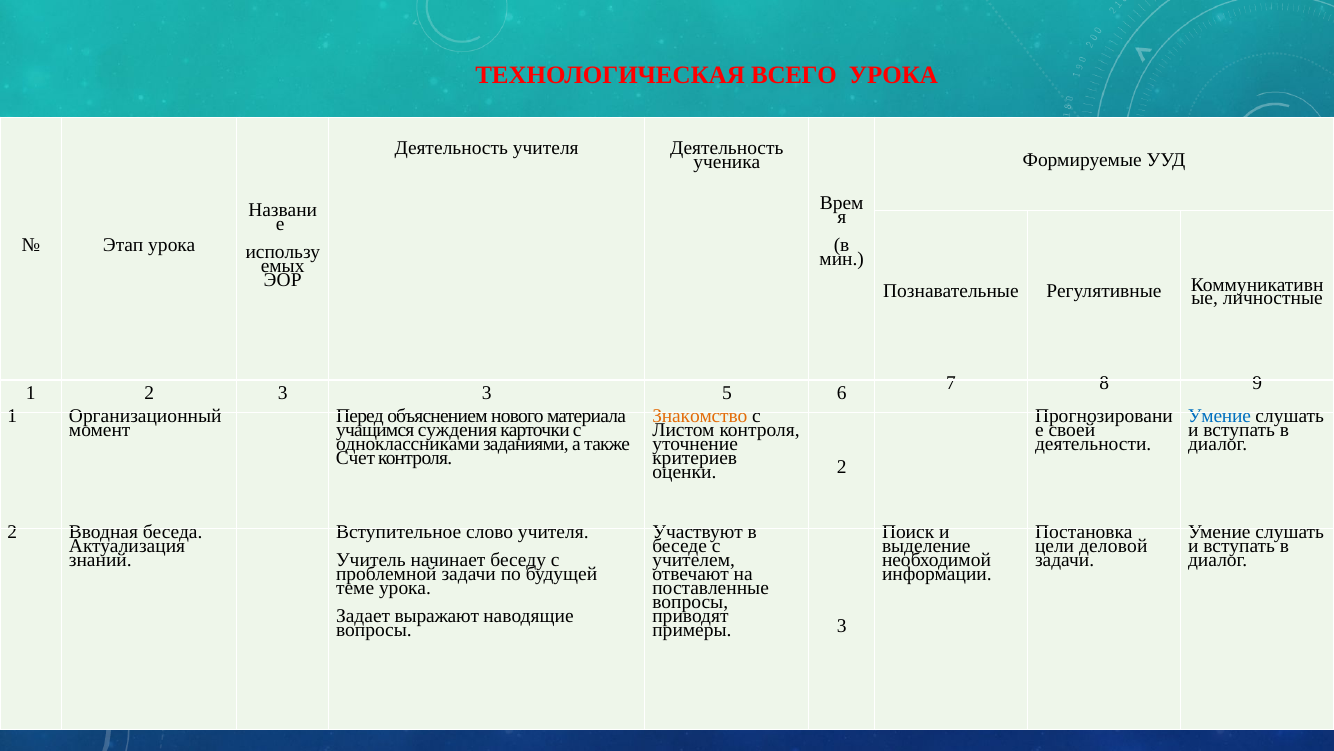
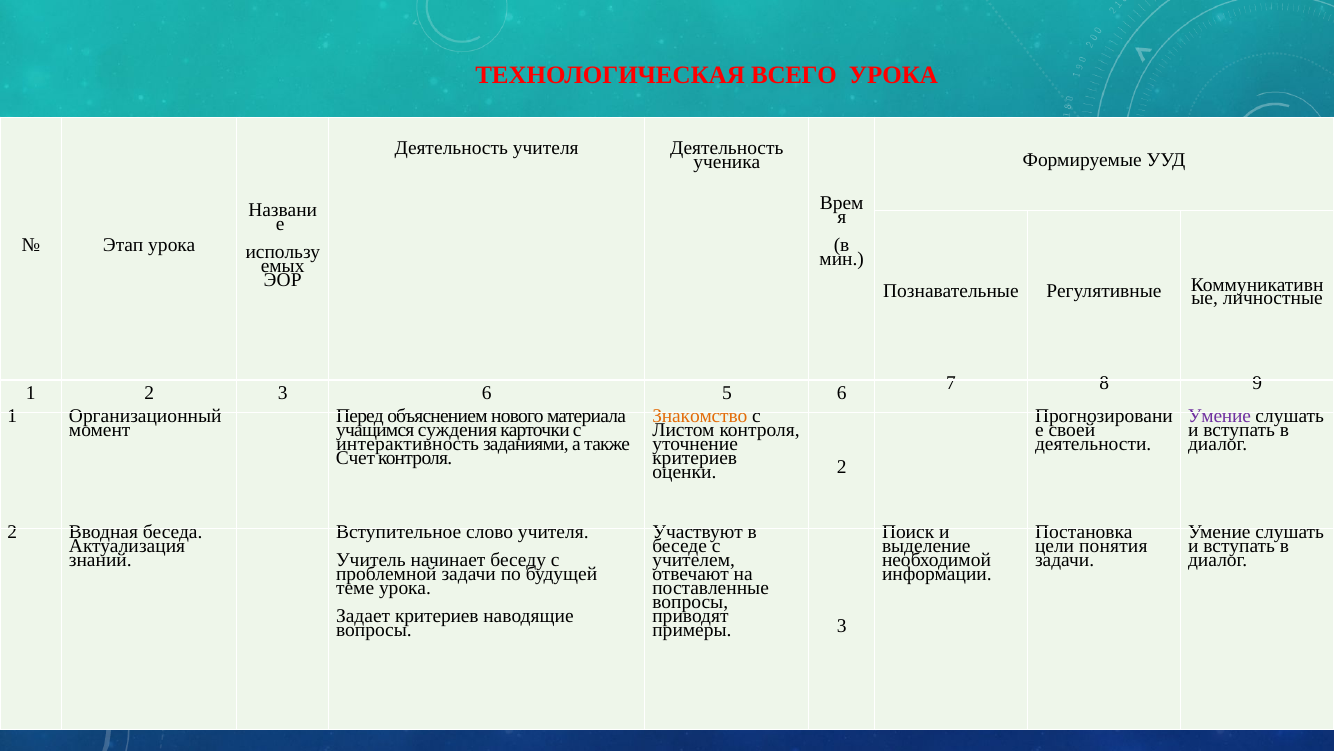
3 3: 3 -> 6 (487, 392)
Умение colour: blue -> purple (1219, 416)
одноклассниками: одноклассниками -> интерактивность (408, 444)
деловой: деловой -> понятия (1113, 546)
Задает выражают: выражают -> критериев (437, 615)
